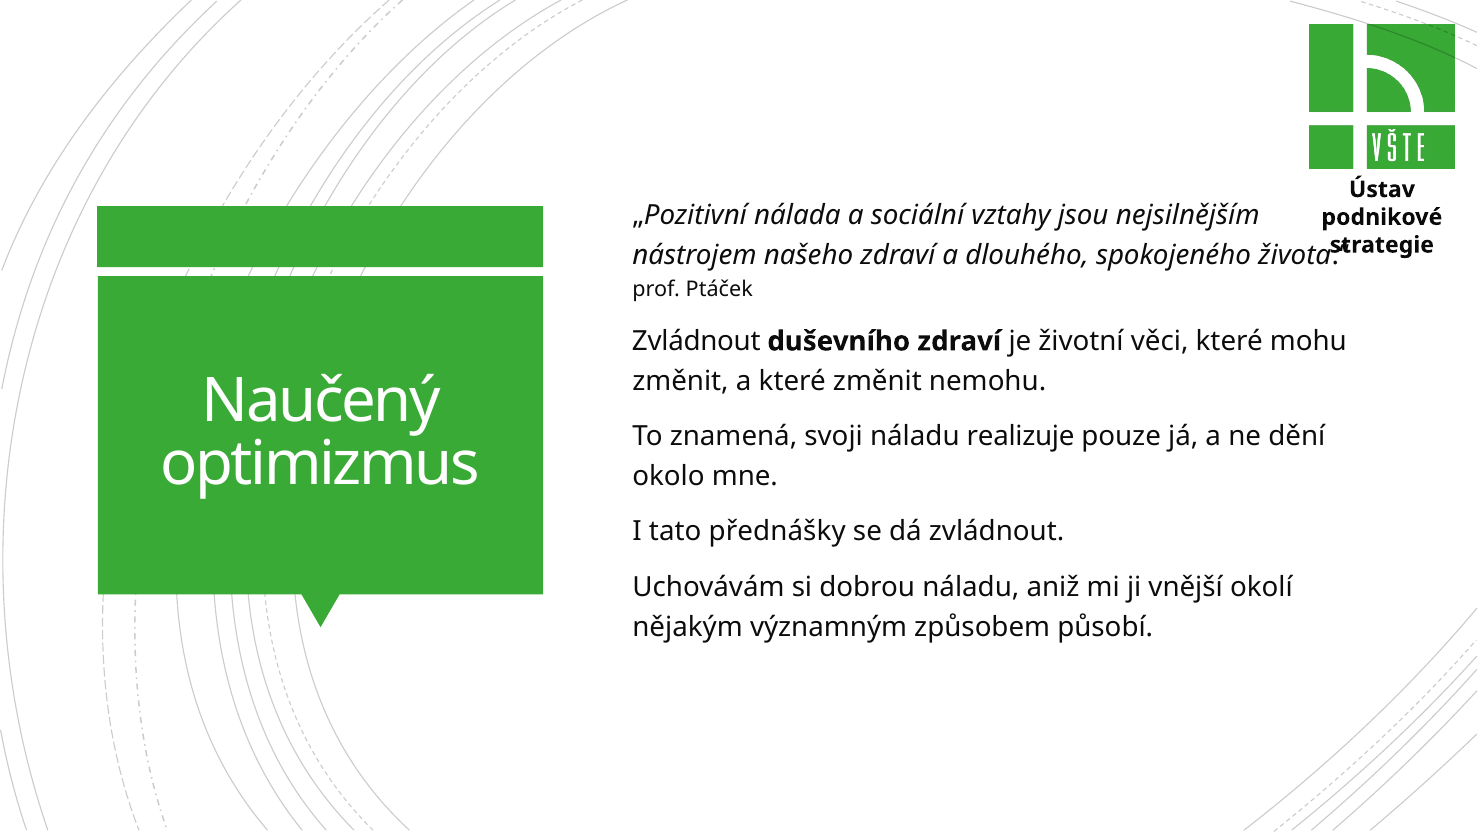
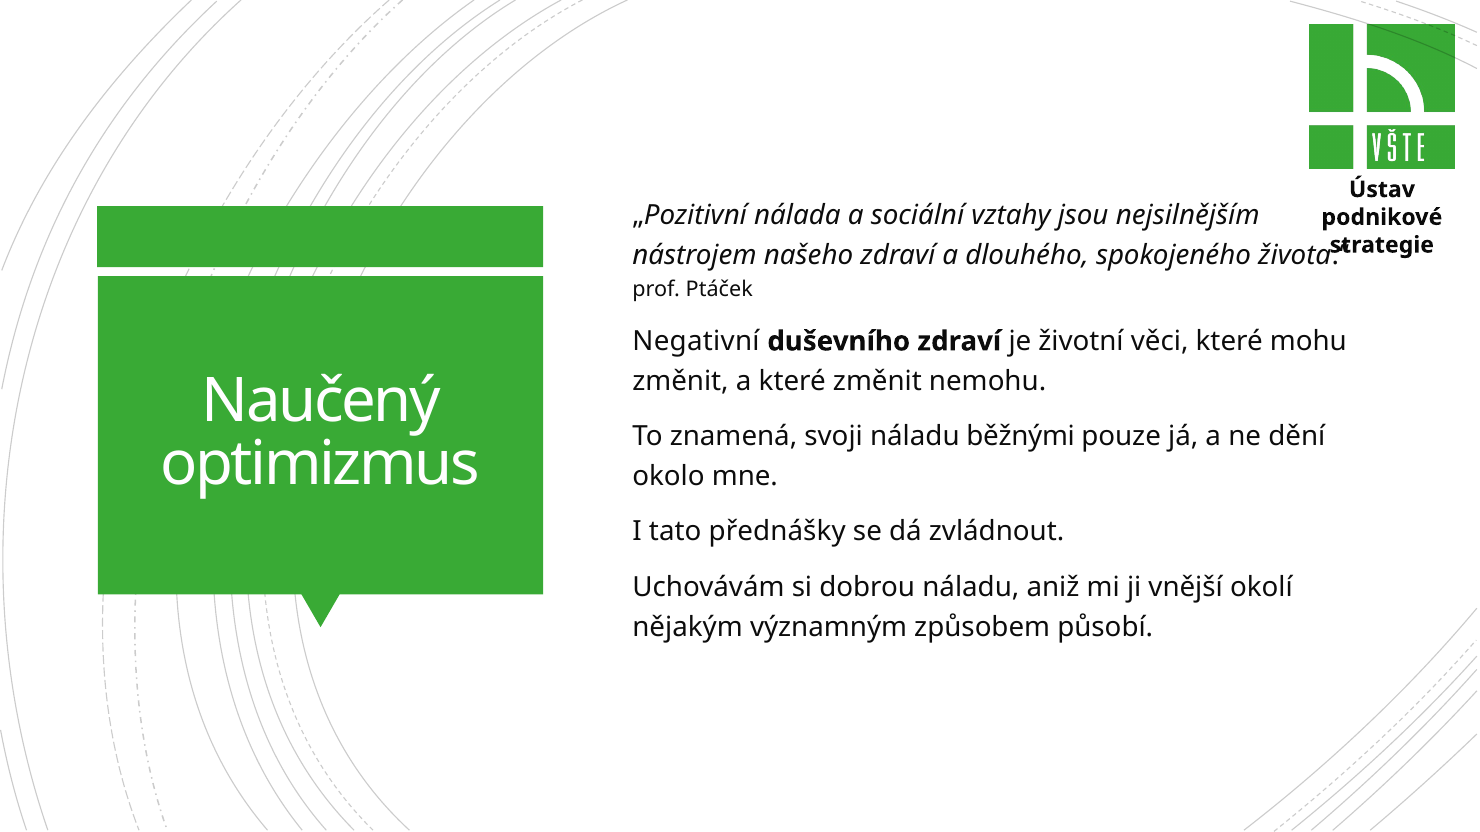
Zvládnout: Zvládnout -> Negativní (696, 342)
realizuje: realizuje -> běžnými (1021, 437)
